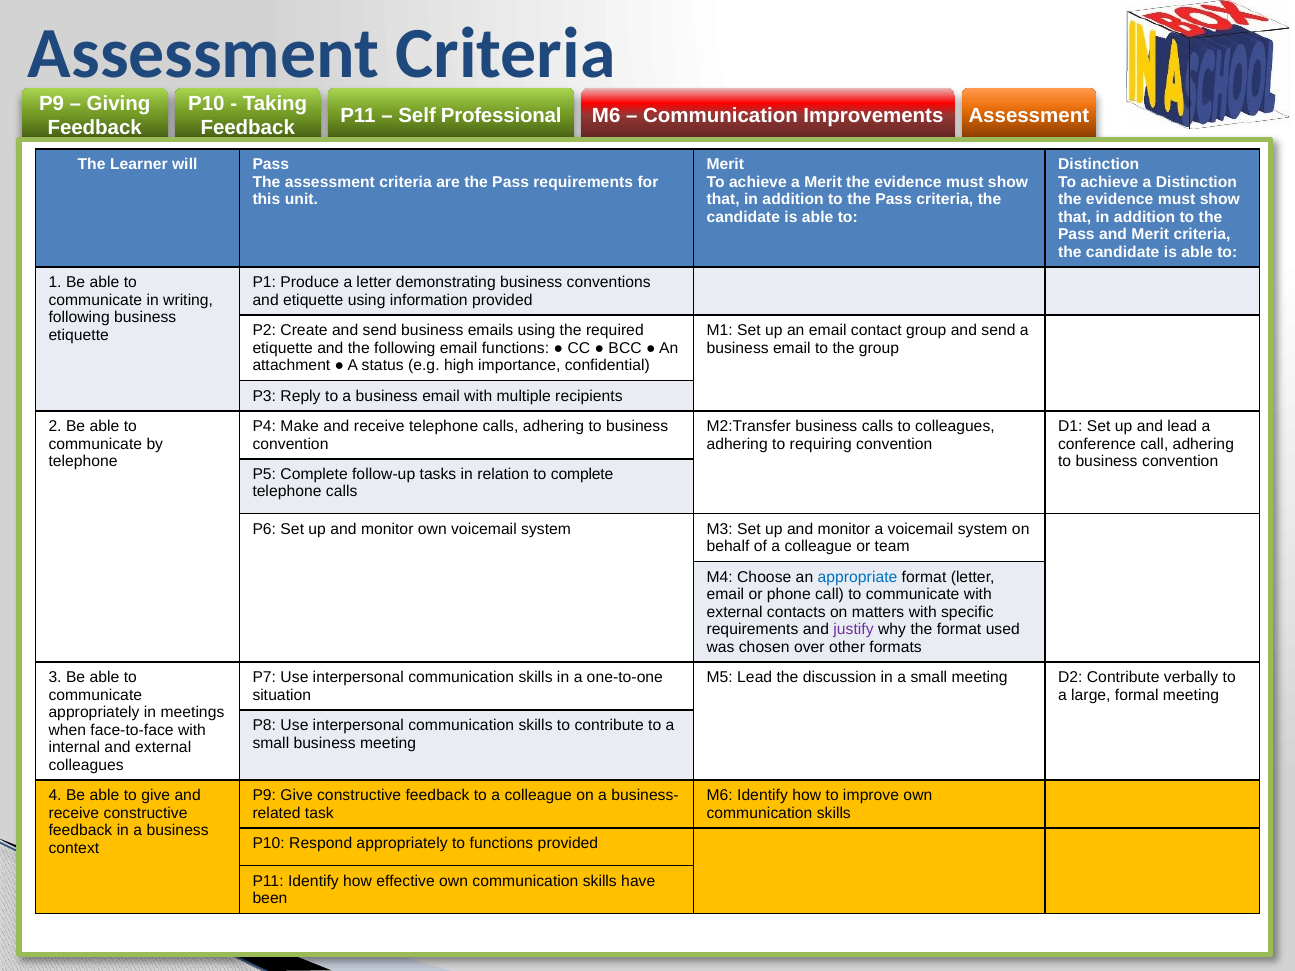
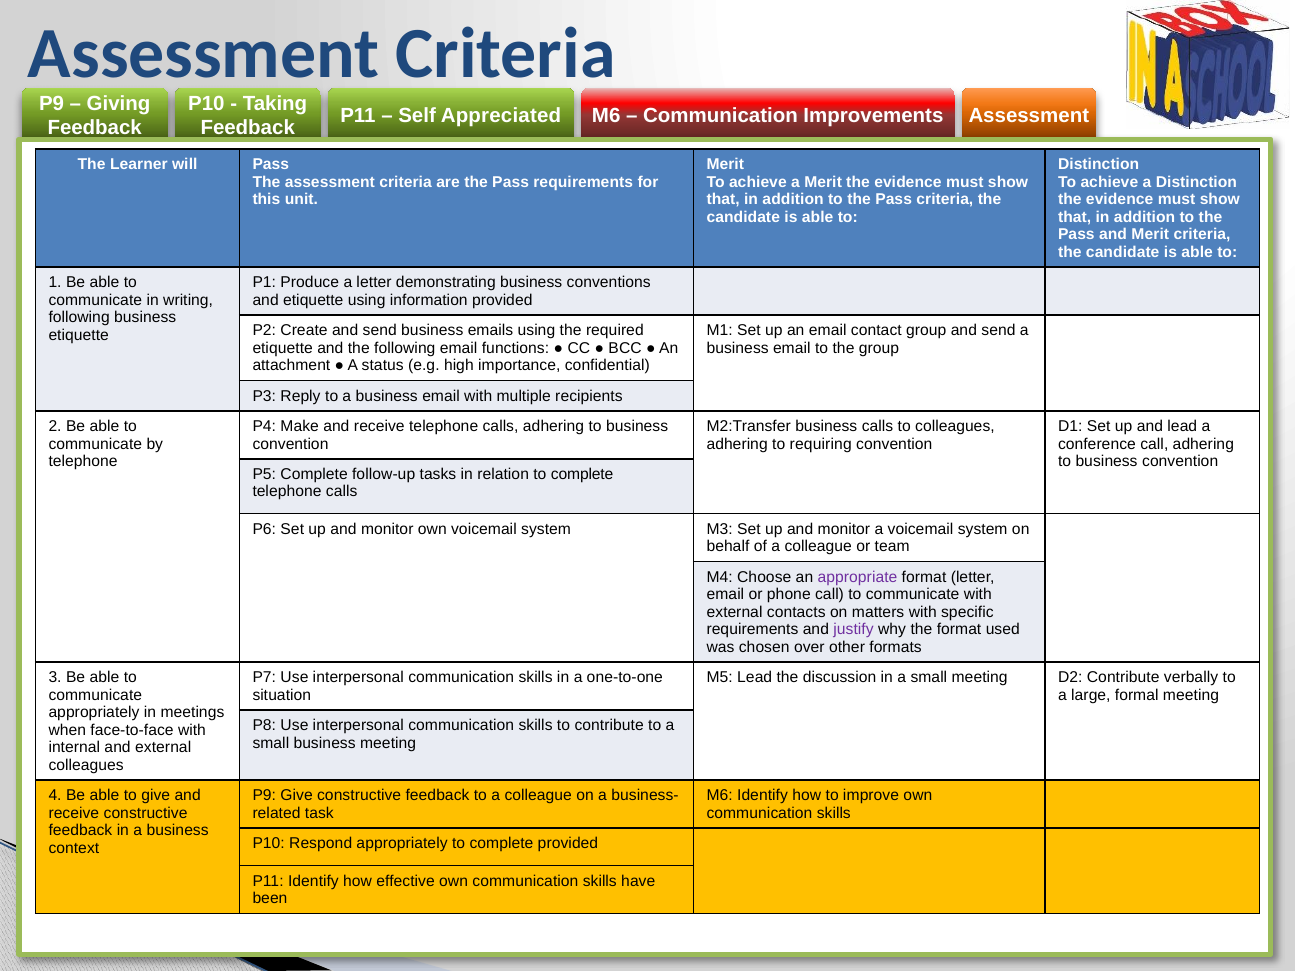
Professional: Professional -> Appreciated (501, 116)
appropriate colour: blue -> purple (858, 577)
appropriately to functions: functions -> complete (501, 844)
